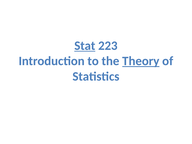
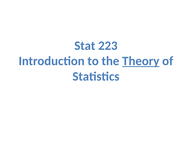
Stat underline: present -> none (85, 46)
